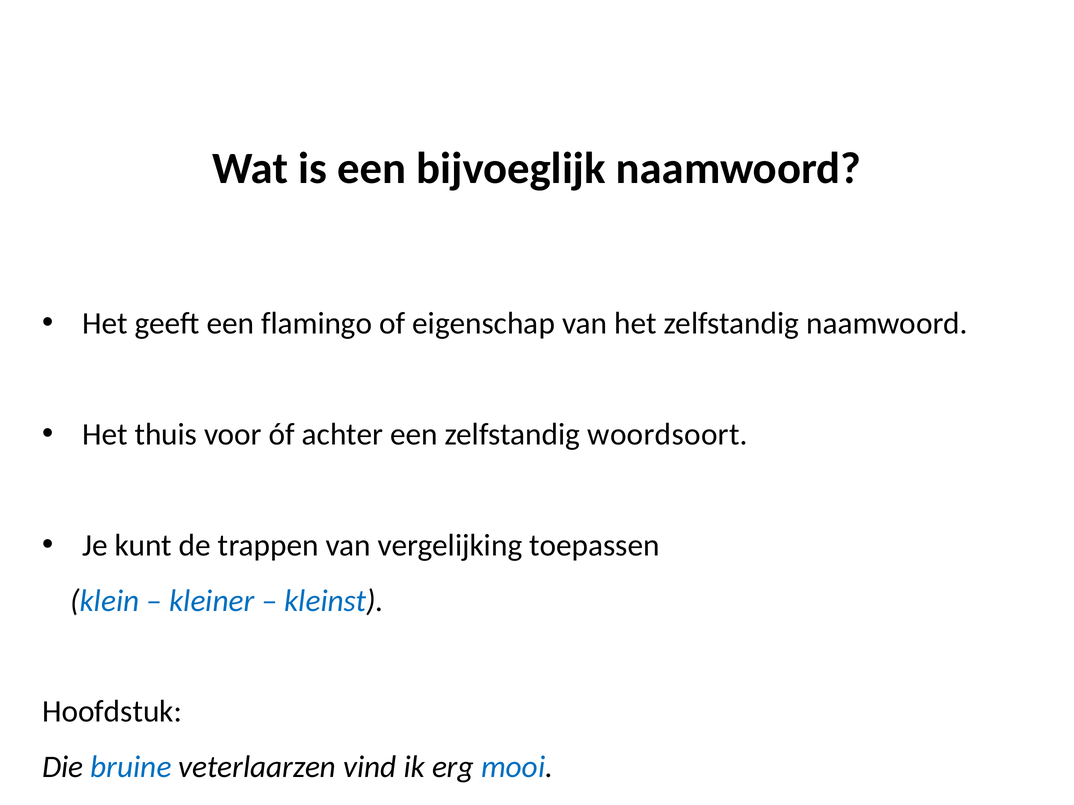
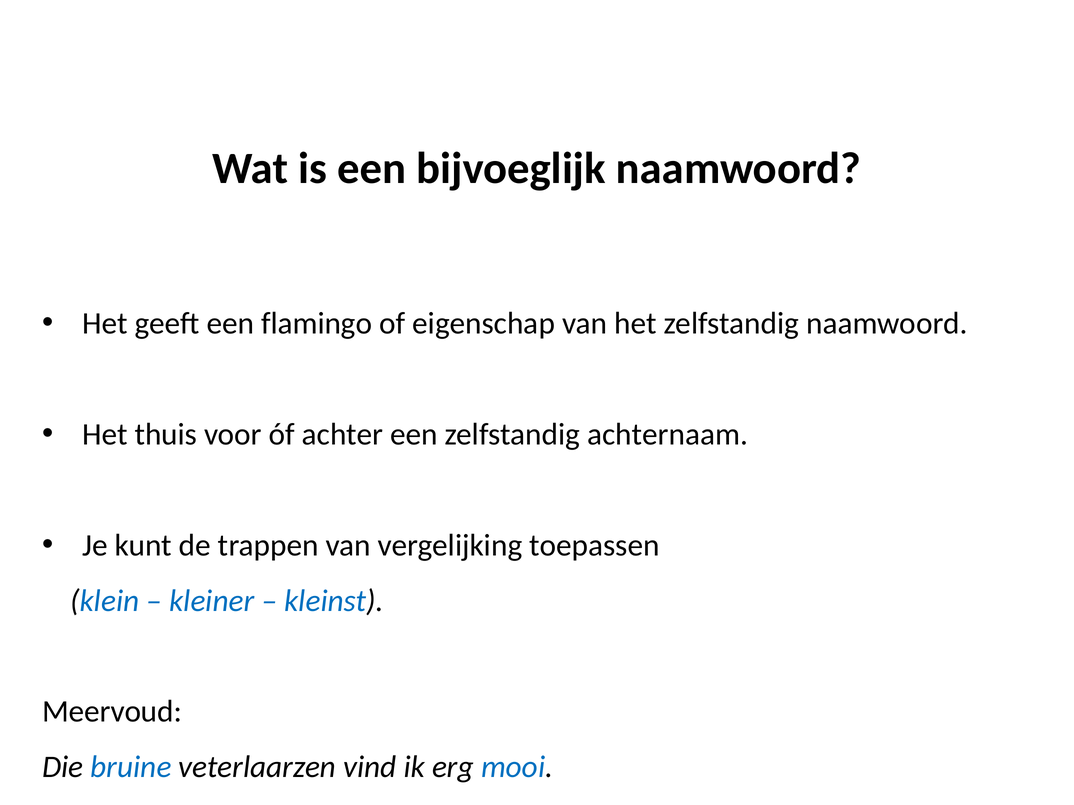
woordsoort: woordsoort -> achternaam (668, 435)
Hoofdstuk: Hoofdstuk -> Meervoud (112, 712)
